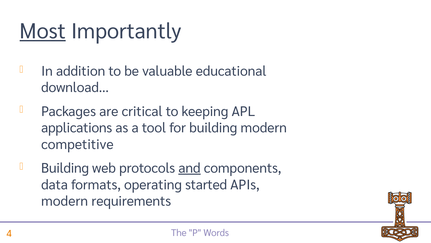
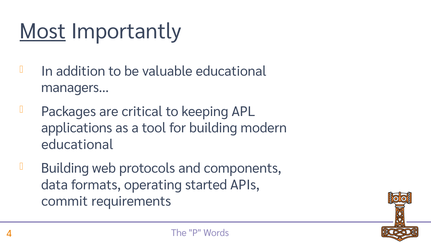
download…: download… -> managers… (75, 88)
competitive: competitive -> educational (77, 144)
and underline: present -> none (189, 168)
modern: modern -> commit (65, 201)
